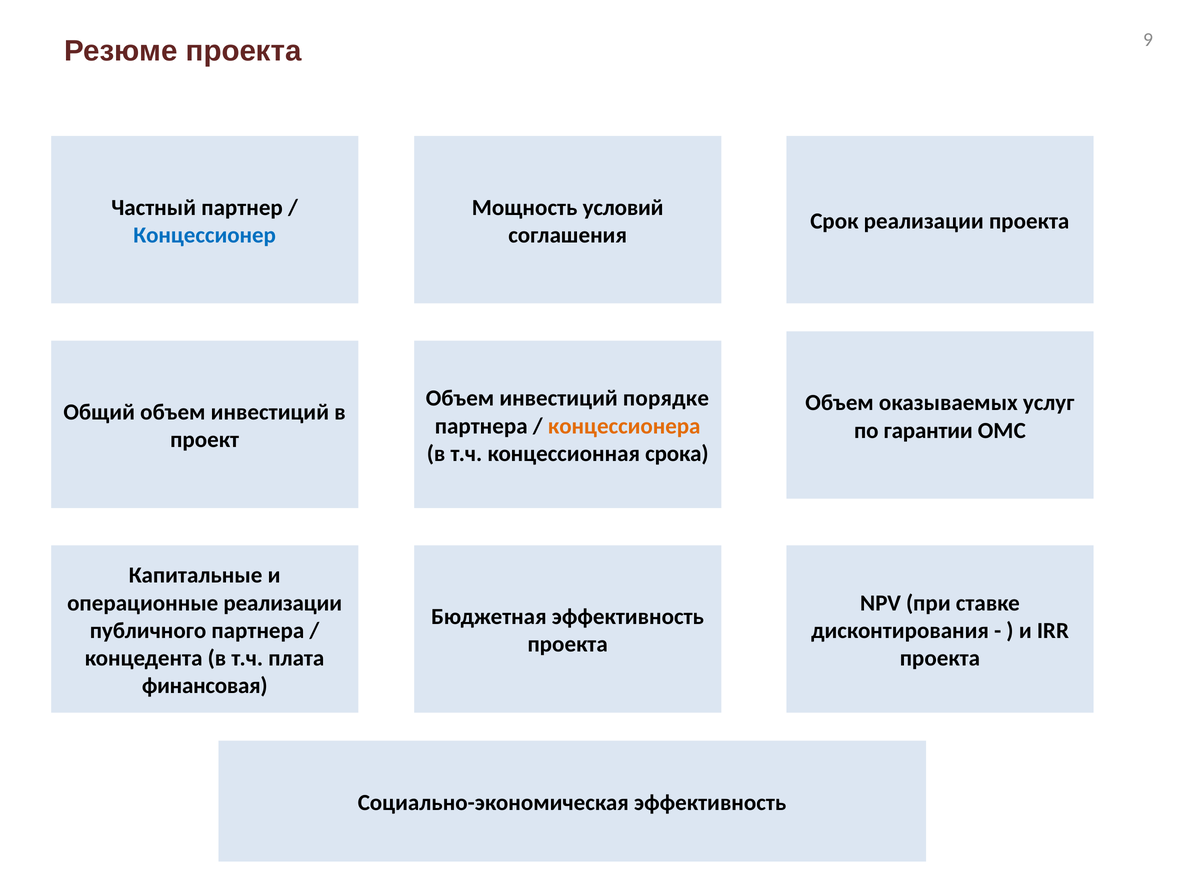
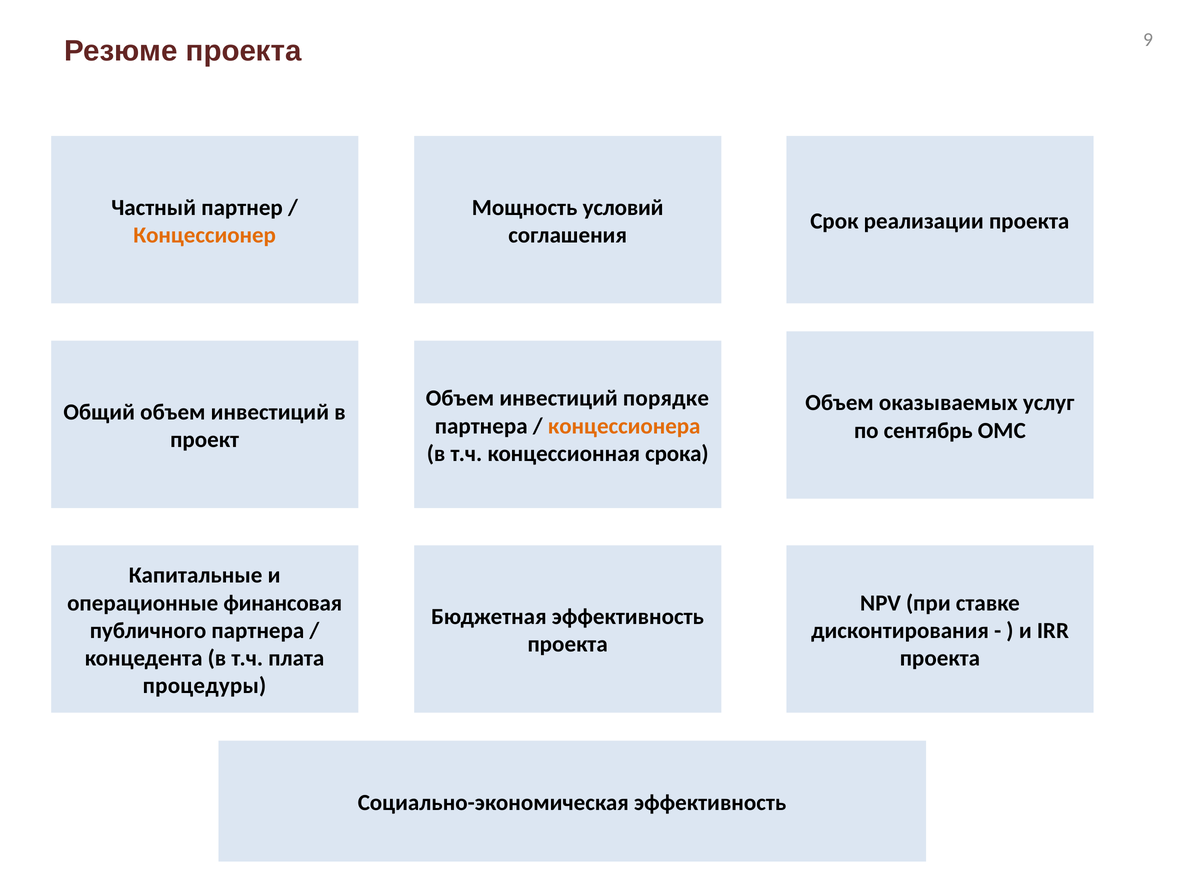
Концессионер colour: blue -> orange (205, 235)
гарантии: гарантии -> сентябрь (928, 431)
операционные реализации: реализации -> финансовая (283, 603)
финансовая: финансовая -> процедуры (204, 686)
